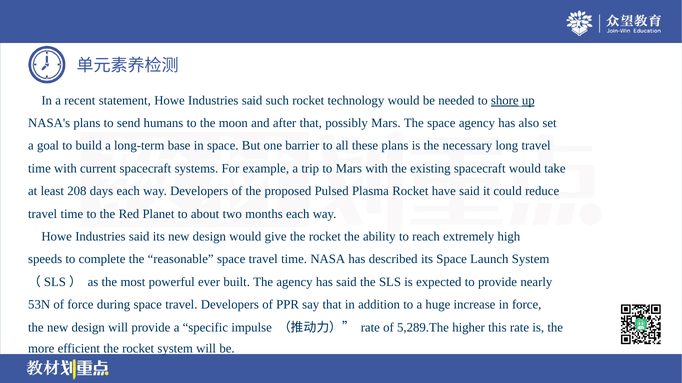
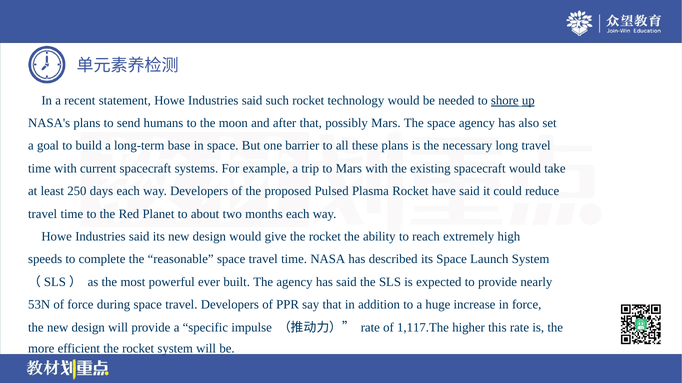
208: 208 -> 250 (77, 191)
5,289.The: 5,289.The -> 1,117.The (423, 328)
